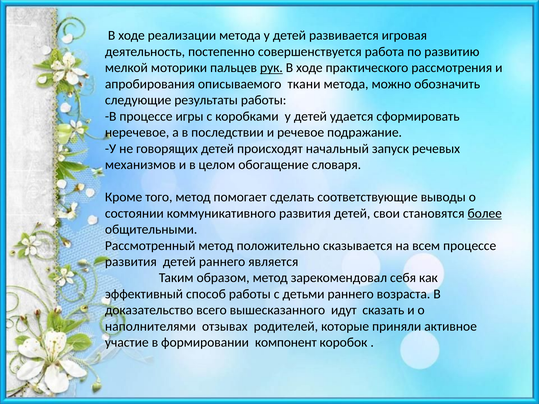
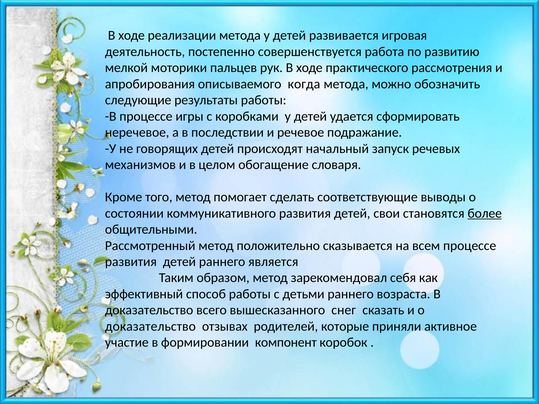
рук underline: present -> none (271, 68)
ткани: ткани -> когда (304, 84)
идут: идут -> снег (344, 310)
наполнителями: наполнителями -> доказательство (150, 327)
